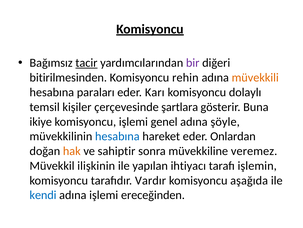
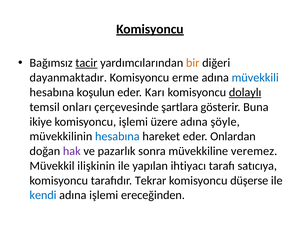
bir colour: purple -> orange (193, 63)
bitirilmesinden: bitirilmesinden -> dayanmaktadır (68, 77)
rehin: rehin -> erme (185, 77)
müvekkili colour: orange -> blue (255, 77)
paraları: paraları -> koşulun (96, 92)
dolaylı underline: none -> present (245, 92)
kişiler: kişiler -> onları (77, 107)
genel: genel -> üzere (164, 121)
hak colour: orange -> purple (72, 151)
sahiptir: sahiptir -> pazarlık (117, 151)
işlemin: işlemin -> satıcıya (257, 165)
Vardır: Vardır -> Tekrar (151, 180)
aşağıda: aşağıda -> düşerse (249, 180)
